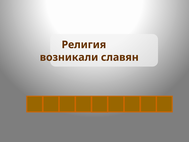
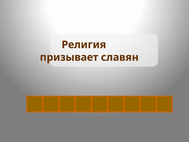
возникали: возникали -> призывает (69, 57)
